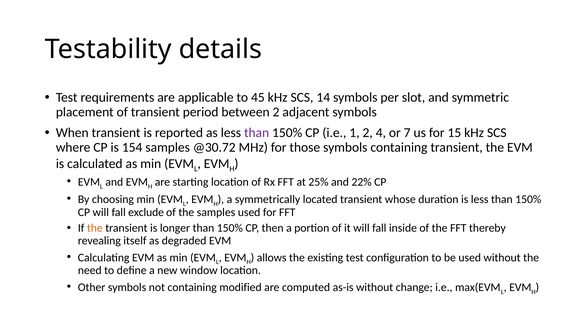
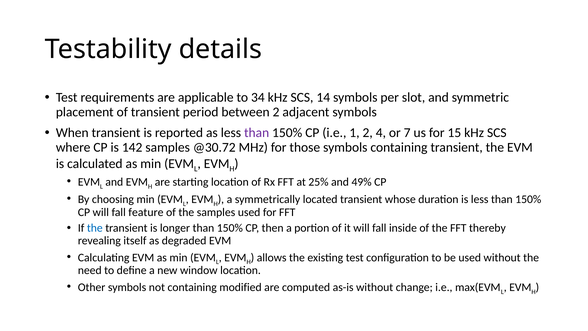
45: 45 -> 34 (258, 97)
154: 154 -> 142 (132, 147)
22%: 22% -> 49% (362, 182)
exclude: exclude -> feature (146, 212)
the colour: orange -> blue (95, 228)
